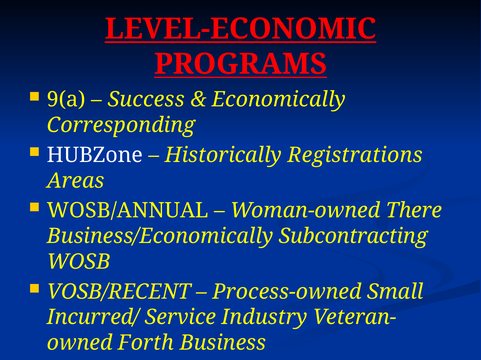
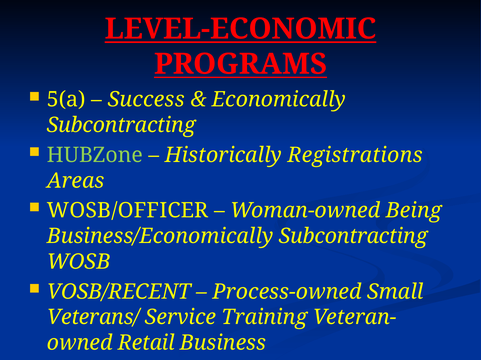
9(a: 9(a -> 5(a (66, 100)
Corresponding: Corresponding -> Subcontracting (121, 125)
HUBZone colour: white -> light green (95, 155)
WOSB/ANNUAL: WOSB/ANNUAL -> WOSB/OFFICER (128, 211)
There: There -> Being (414, 211)
Incurred/: Incurred/ -> Veterans/ (93, 318)
Industry: Industry -> Training (265, 318)
Forth: Forth -> Retail (146, 344)
